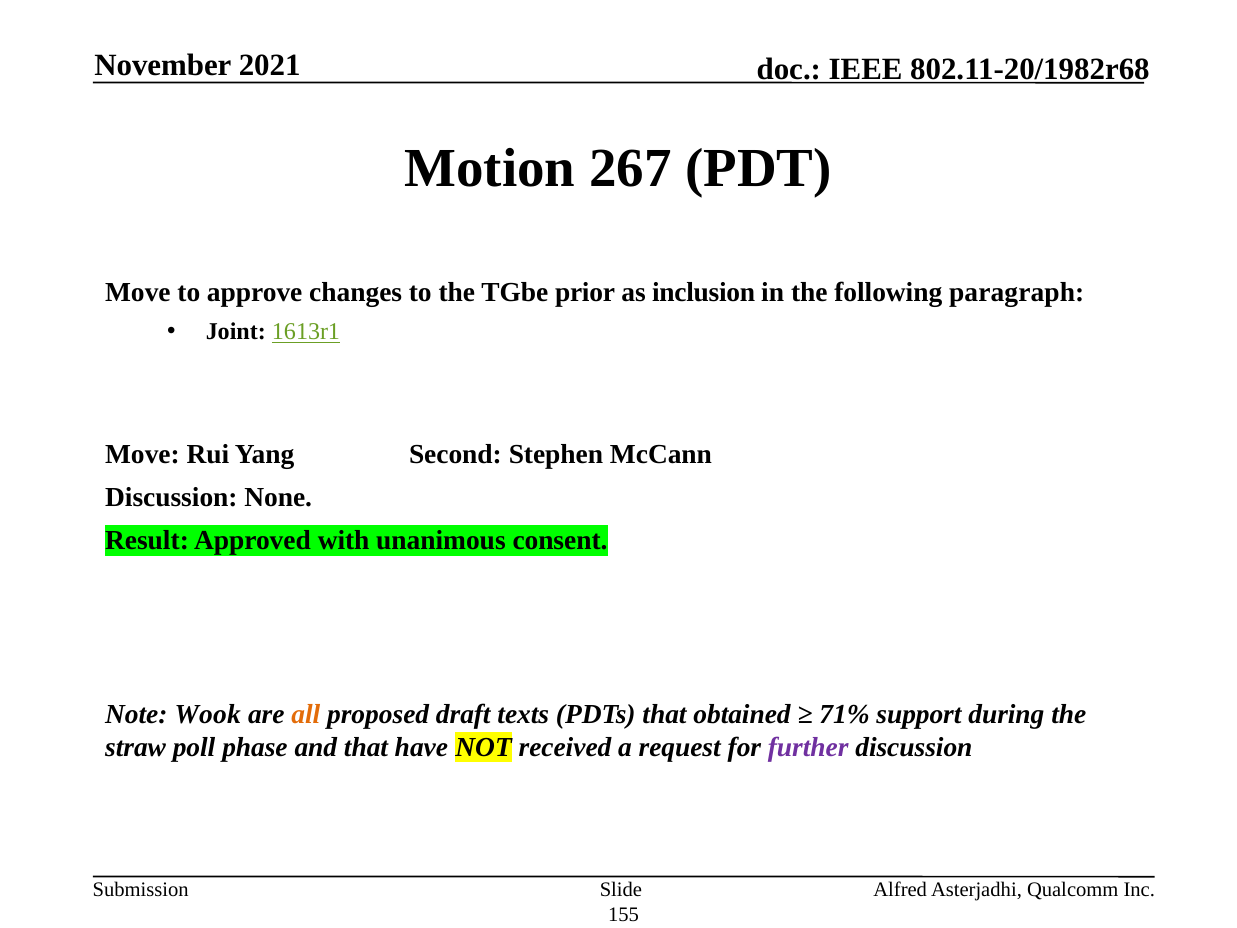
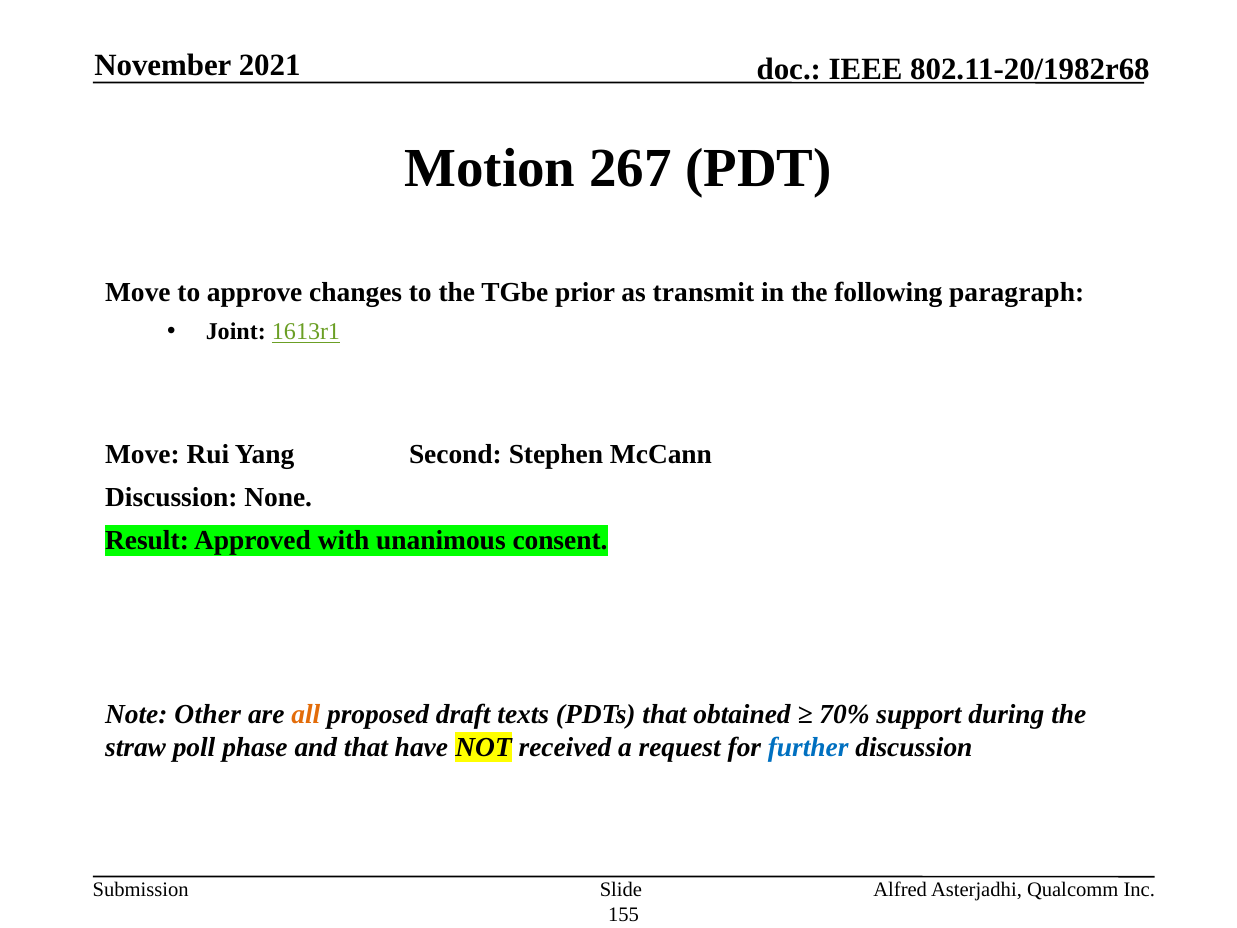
inclusion: inclusion -> transmit (703, 293)
Wook: Wook -> Other (208, 714)
71%: 71% -> 70% (845, 714)
further colour: purple -> blue (808, 747)
